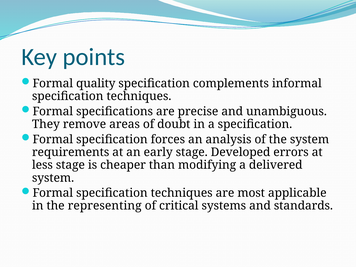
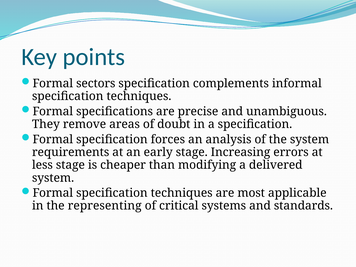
quality: quality -> sectors (96, 83)
Developed: Developed -> Increasing (241, 152)
